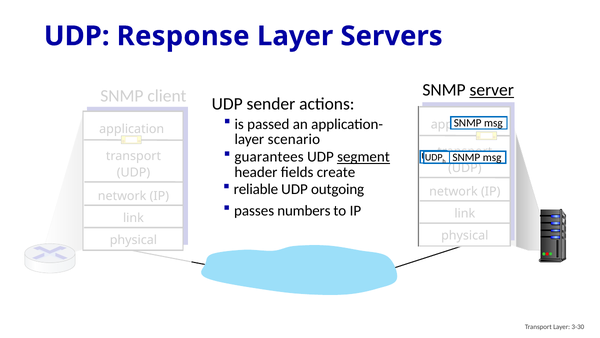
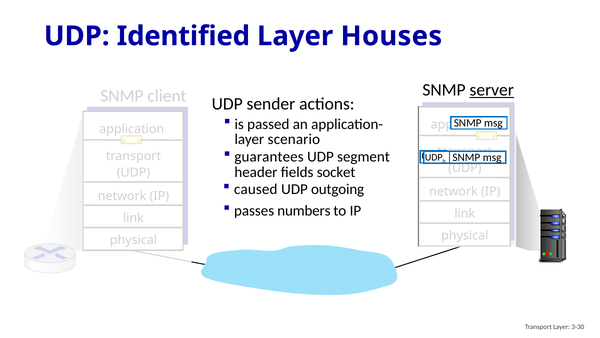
Response: Response -> Identified (183, 36)
Servers: Servers -> Houses (391, 36)
segment underline: present -> none (363, 157)
create: create -> socket (336, 172)
reliable: reliable -> caused (256, 189)
